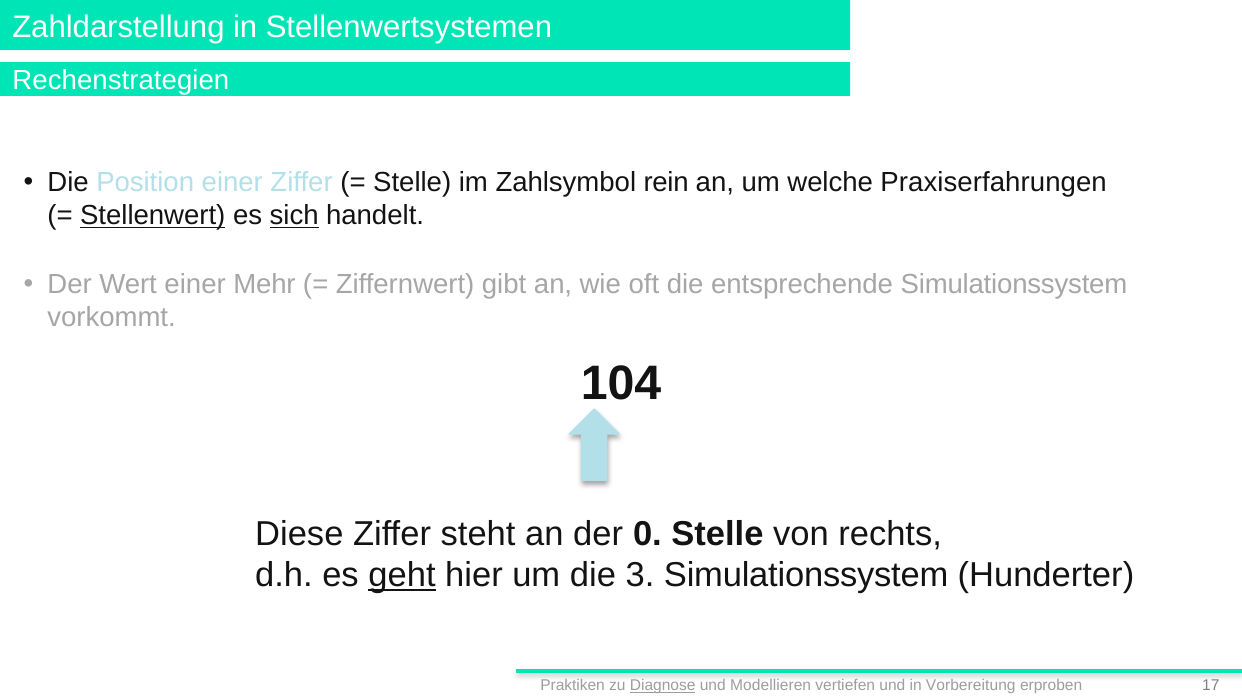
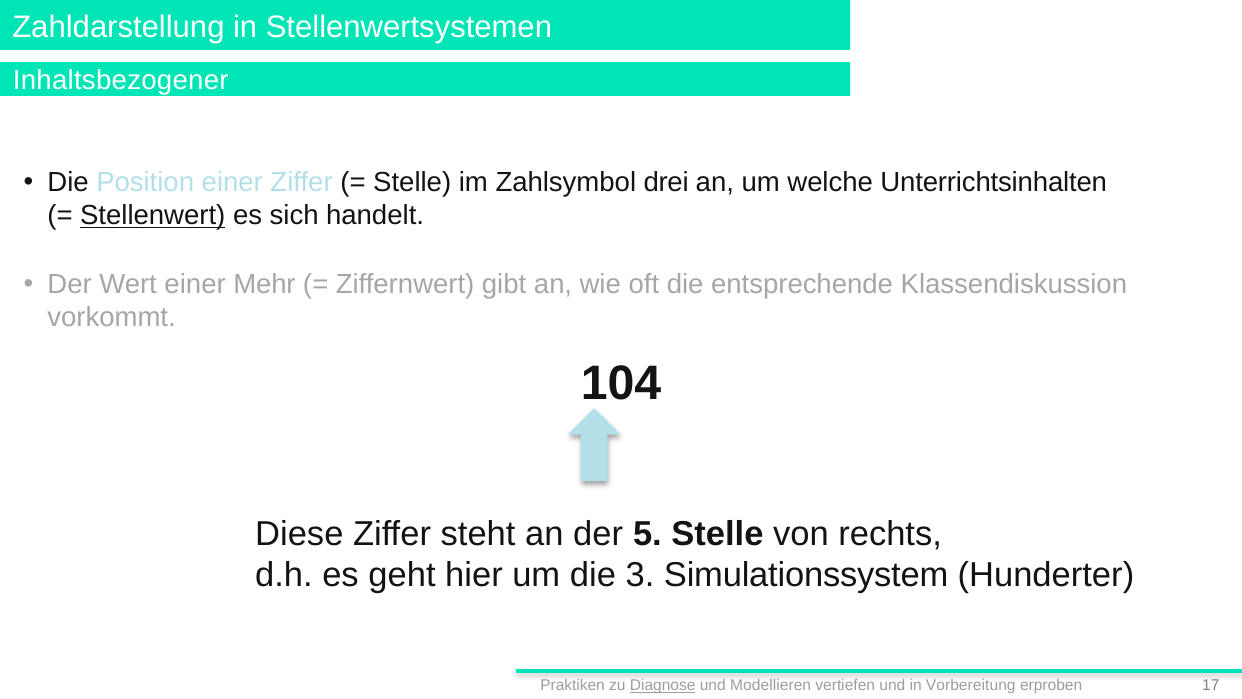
Rechenstrategien: Rechenstrategien -> Inhaltsbezogener (121, 81)
rein: rein -> drei (666, 182)
Praxiserfahrungen: Praxiserfahrungen -> Unterrichtsinhalten (994, 182)
sich underline: present -> none (294, 216)
entsprechende Simulationssystem: Simulationssystem -> Klassendiskussion (1014, 285)
0: 0 -> 5 (647, 534)
geht underline: present -> none (402, 575)
